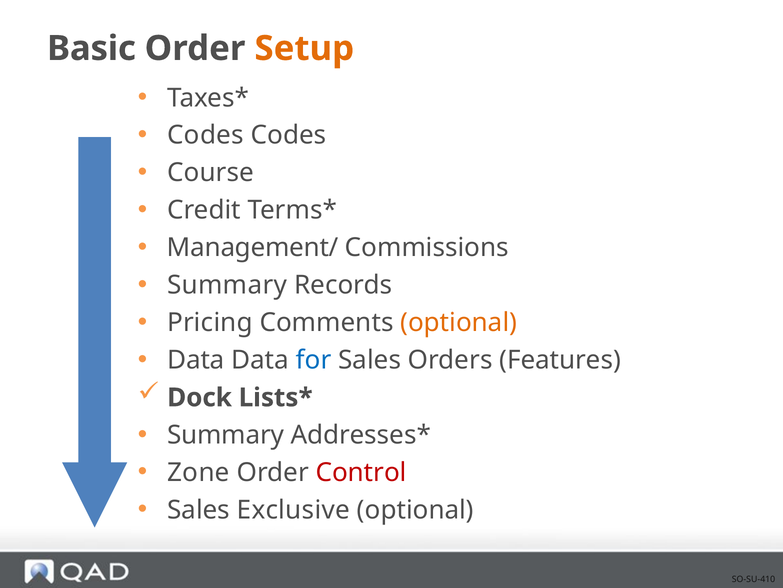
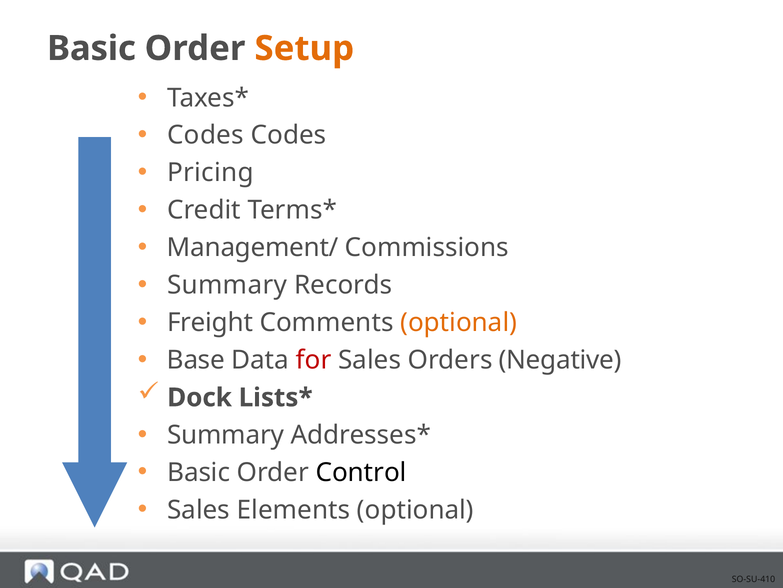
Course: Course -> Pricing (210, 173)
Pricing: Pricing -> Freight (210, 322)
Data: Data -> Base (196, 360)
for colour: blue -> red (314, 360)
Features: Features -> Negative (560, 360)
Zone: Zone -> Basic (199, 472)
Control colour: red -> black (361, 472)
Exclusive: Exclusive -> Elements (293, 509)
